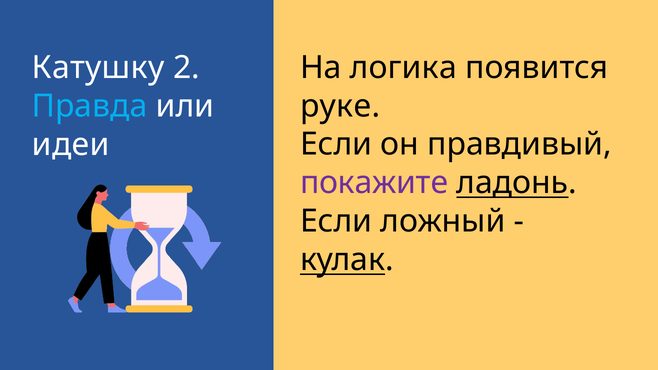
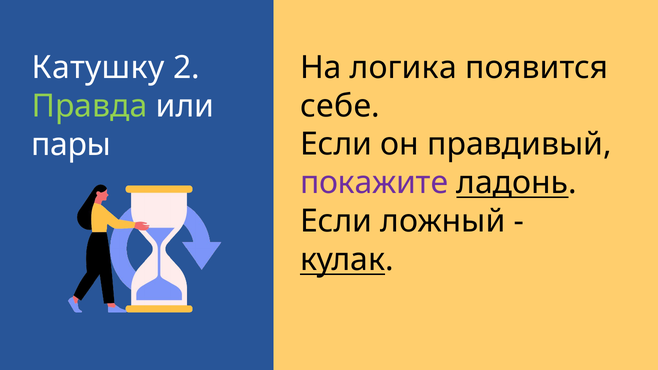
Правда colour: light blue -> light green (90, 106)
руке: руке -> себе (340, 106)
идеи: идеи -> пары (71, 145)
